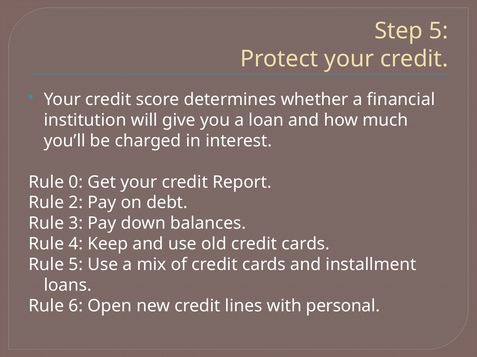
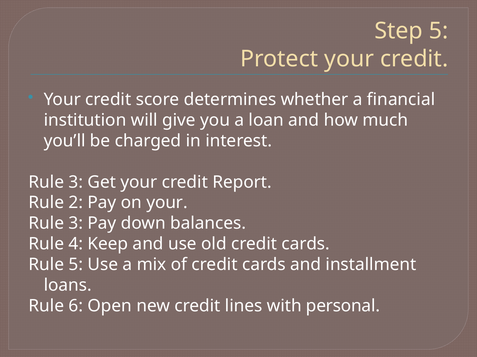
0: 0 -> 3 (76, 182)
on debt: debt -> your (167, 203)
